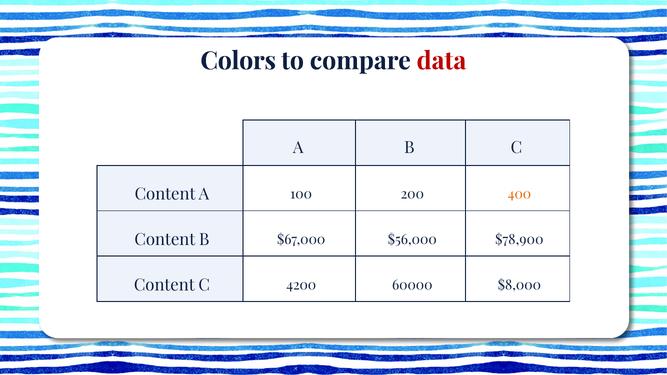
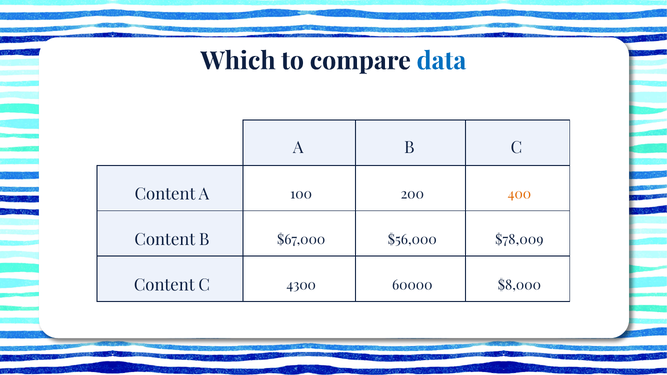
Colors: Colors -> Which (238, 61)
data colour: red -> blue (441, 61)
$78,900: $78,900 -> $78,009 (519, 240)
4200: 4200 -> 4300 (301, 285)
